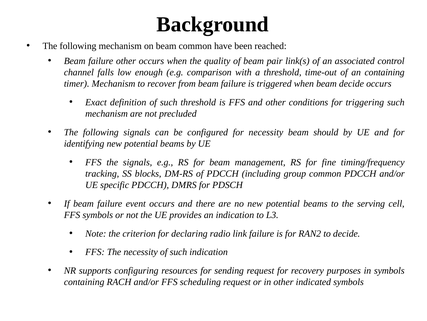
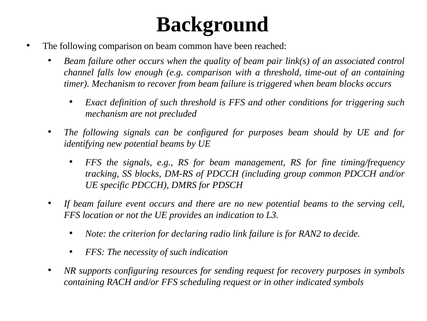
following mechanism: mechanism -> comparison (120, 46)
beam decide: decide -> blocks (351, 84)
for necessity: necessity -> purposes (266, 132)
FFS symbols: symbols -> location (98, 215)
